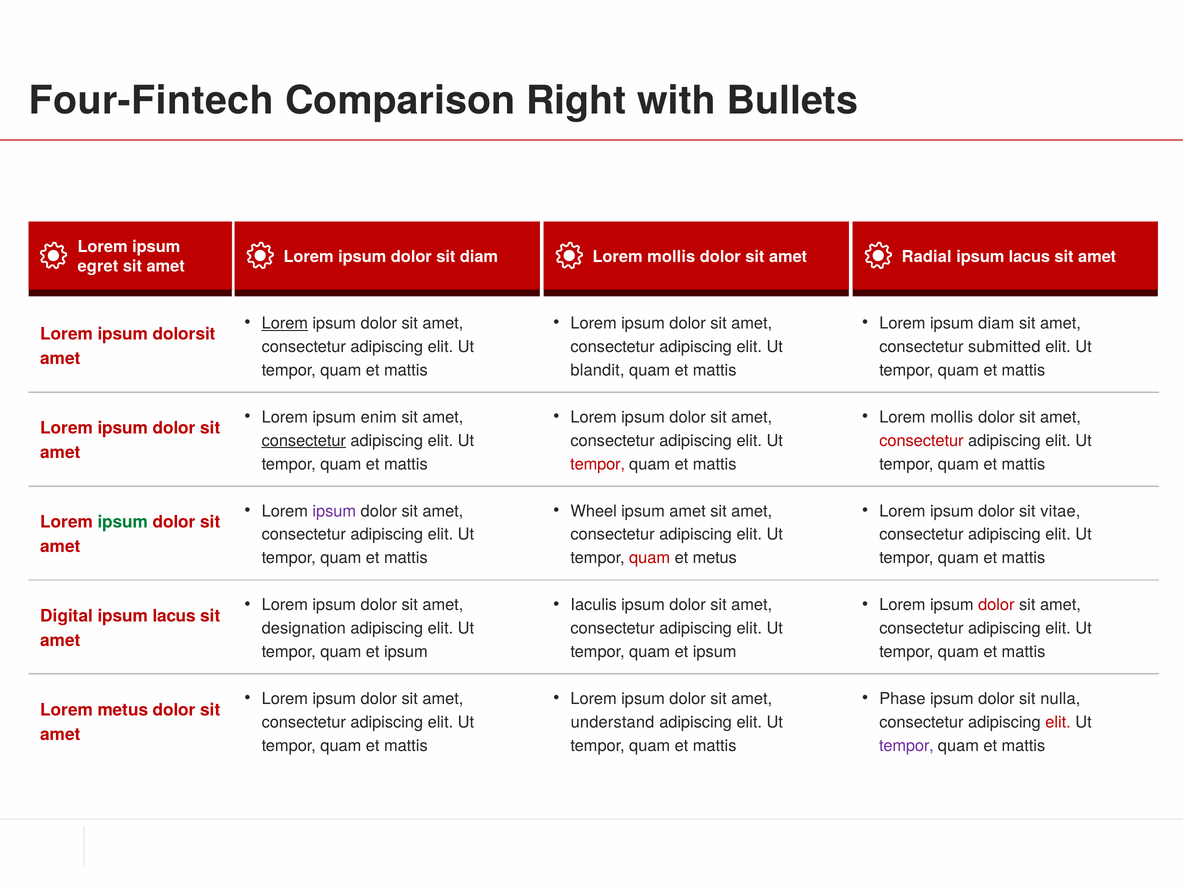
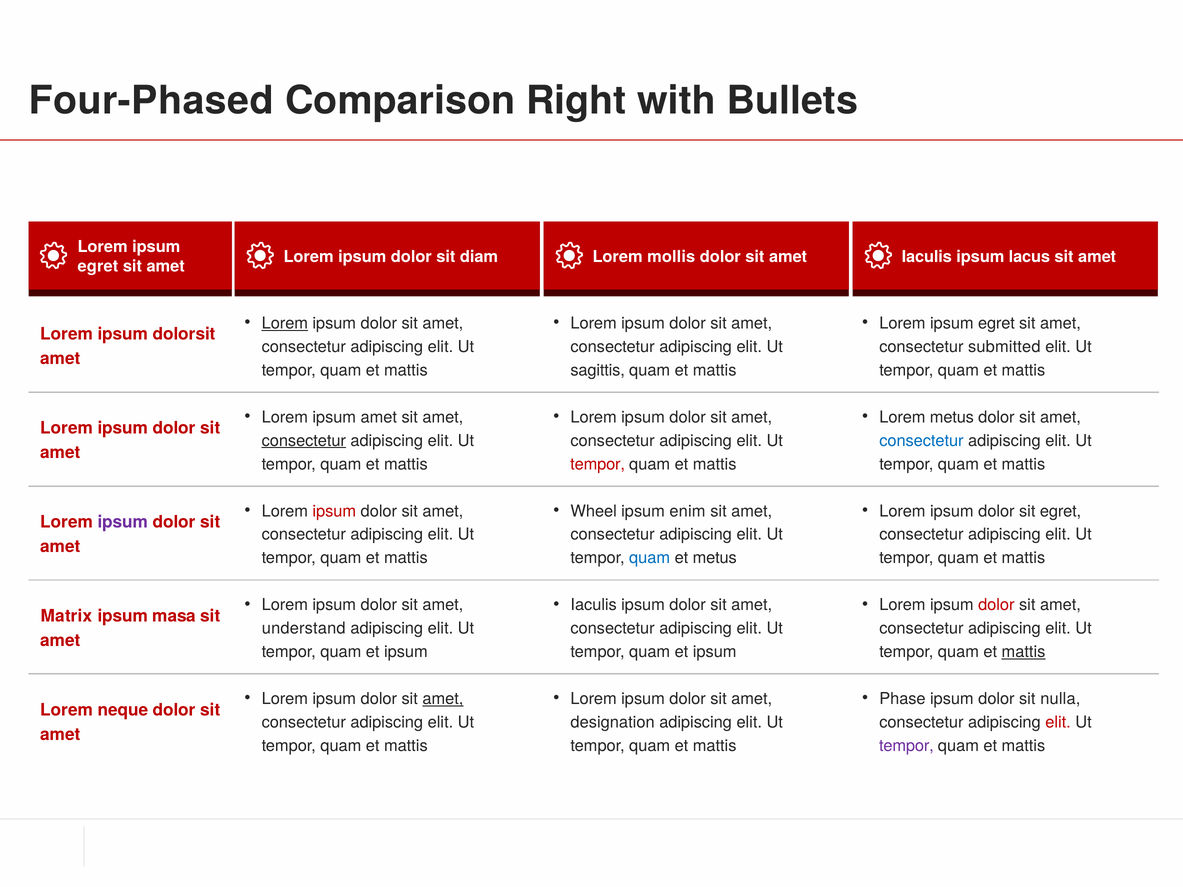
Four-Fintech: Four-Fintech -> Four-Phased (151, 101)
amet Radial: Radial -> Iaculis (927, 257)
diam: diam -> egret (996, 323)
blandit: blandit -> sagittis (598, 370)
ipsum enim: enim -> amet (379, 417)
mollis: mollis -> metus (952, 417)
consectetur colour: red -> blue (921, 441)
ipsum colour: purple -> red (334, 511)
ipsum amet: amet -> enim (687, 511)
sit vitae: vitae -> egret (1061, 511)
ipsum colour: green -> purple (123, 522)
quam colour: red -> blue (650, 558)
Digital: Digital -> Matrix (67, 616)
lacus: lacus -> masa (174, 616)
designation: designation -> understand (304, 629)
mattis underline: none -> present (1023, 652)
amet underline: none -> present (443, 699)
Lorem metus: metus -> neque (123, 710)
understand: understand -> designation (613, 723)
